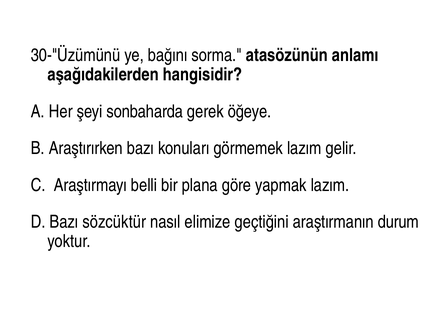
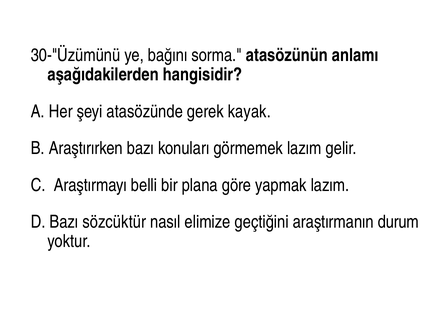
sonbaharda: sonbaharda -> atasözünde (145, 111)
öğeye: öğeye -> kayak (249, 111)
